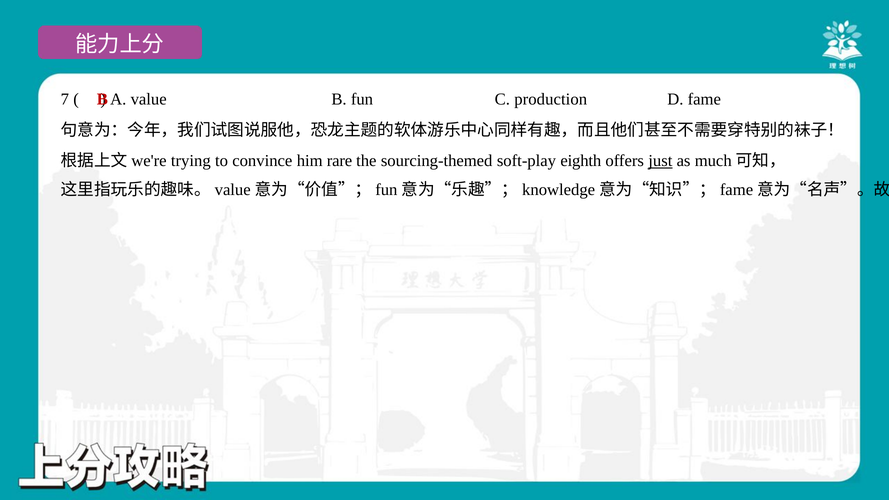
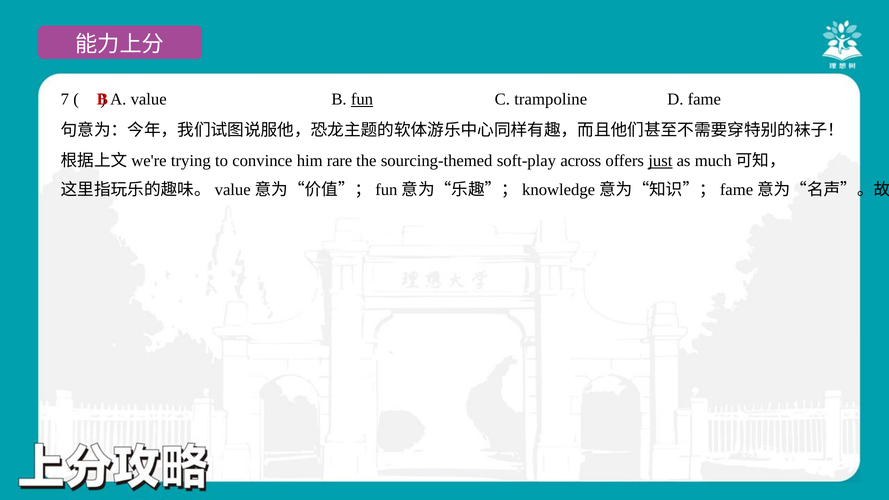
fun underline: none -> present (362, 99)
production: production -> trampoline (551, 99)
eighth: eighth -> across (581, 161)
